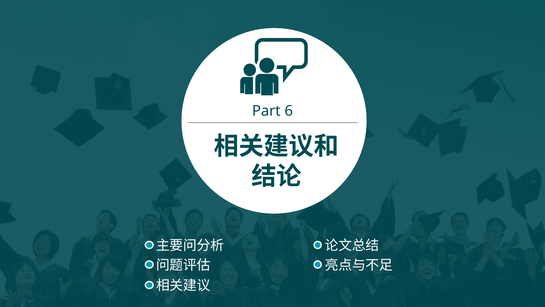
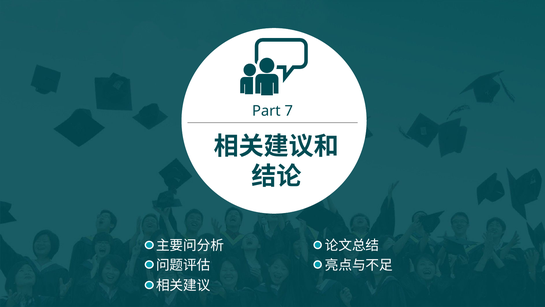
6: 6 -> 7 (289, 111)
